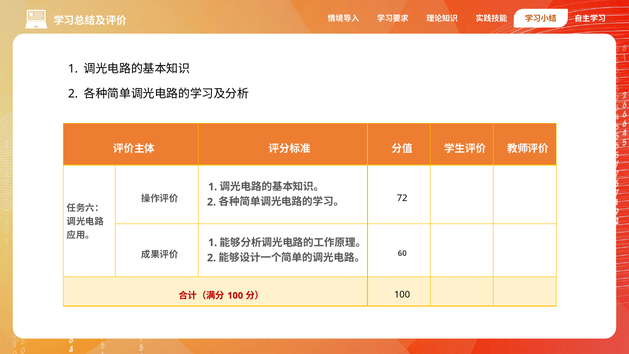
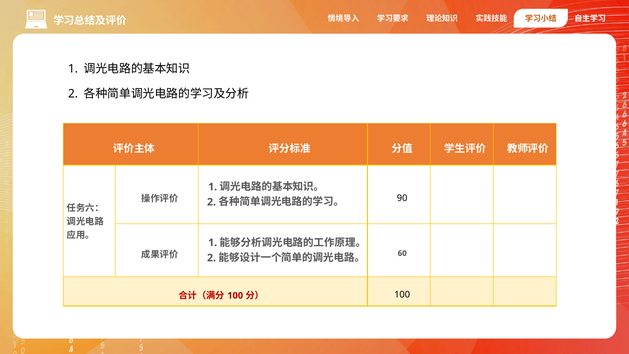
72: 72 -> 90 (402, 198)
